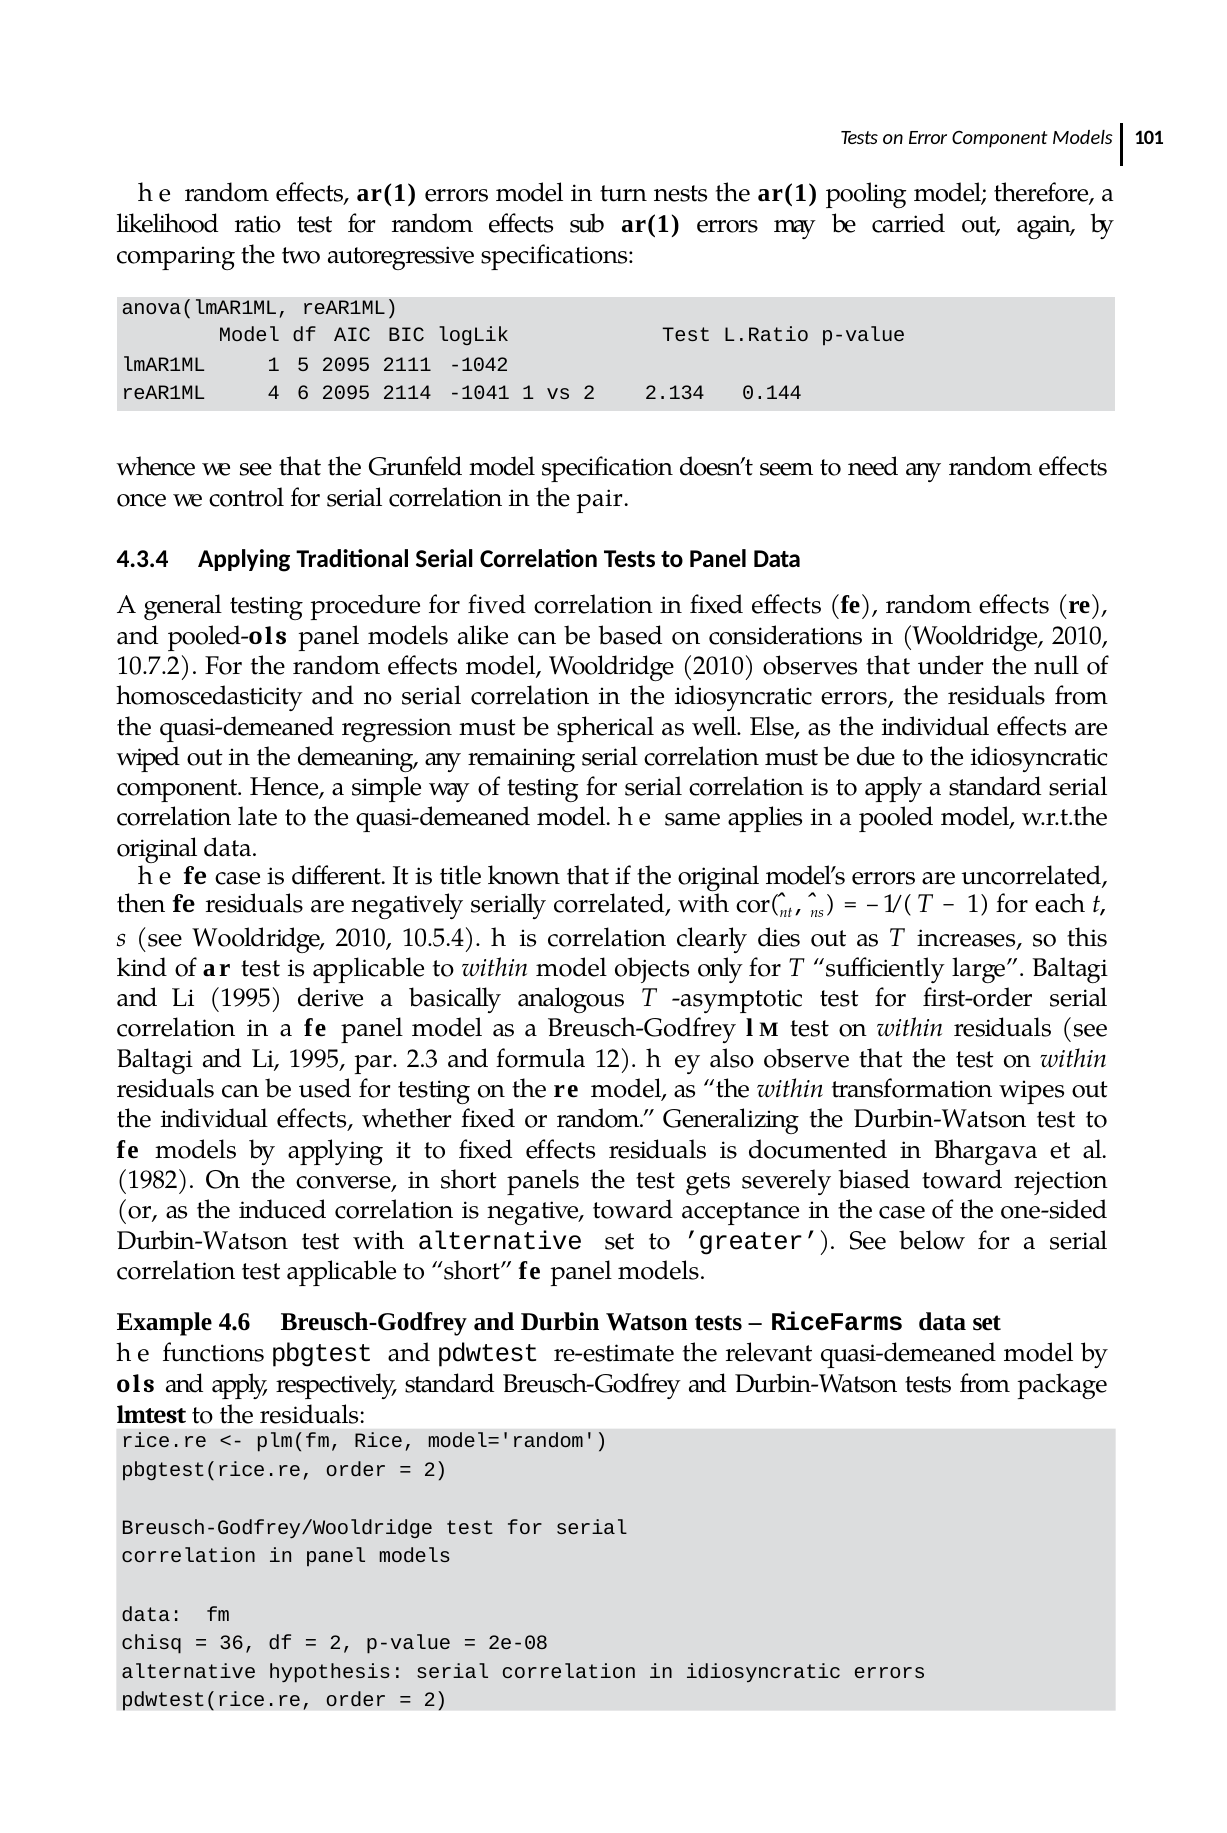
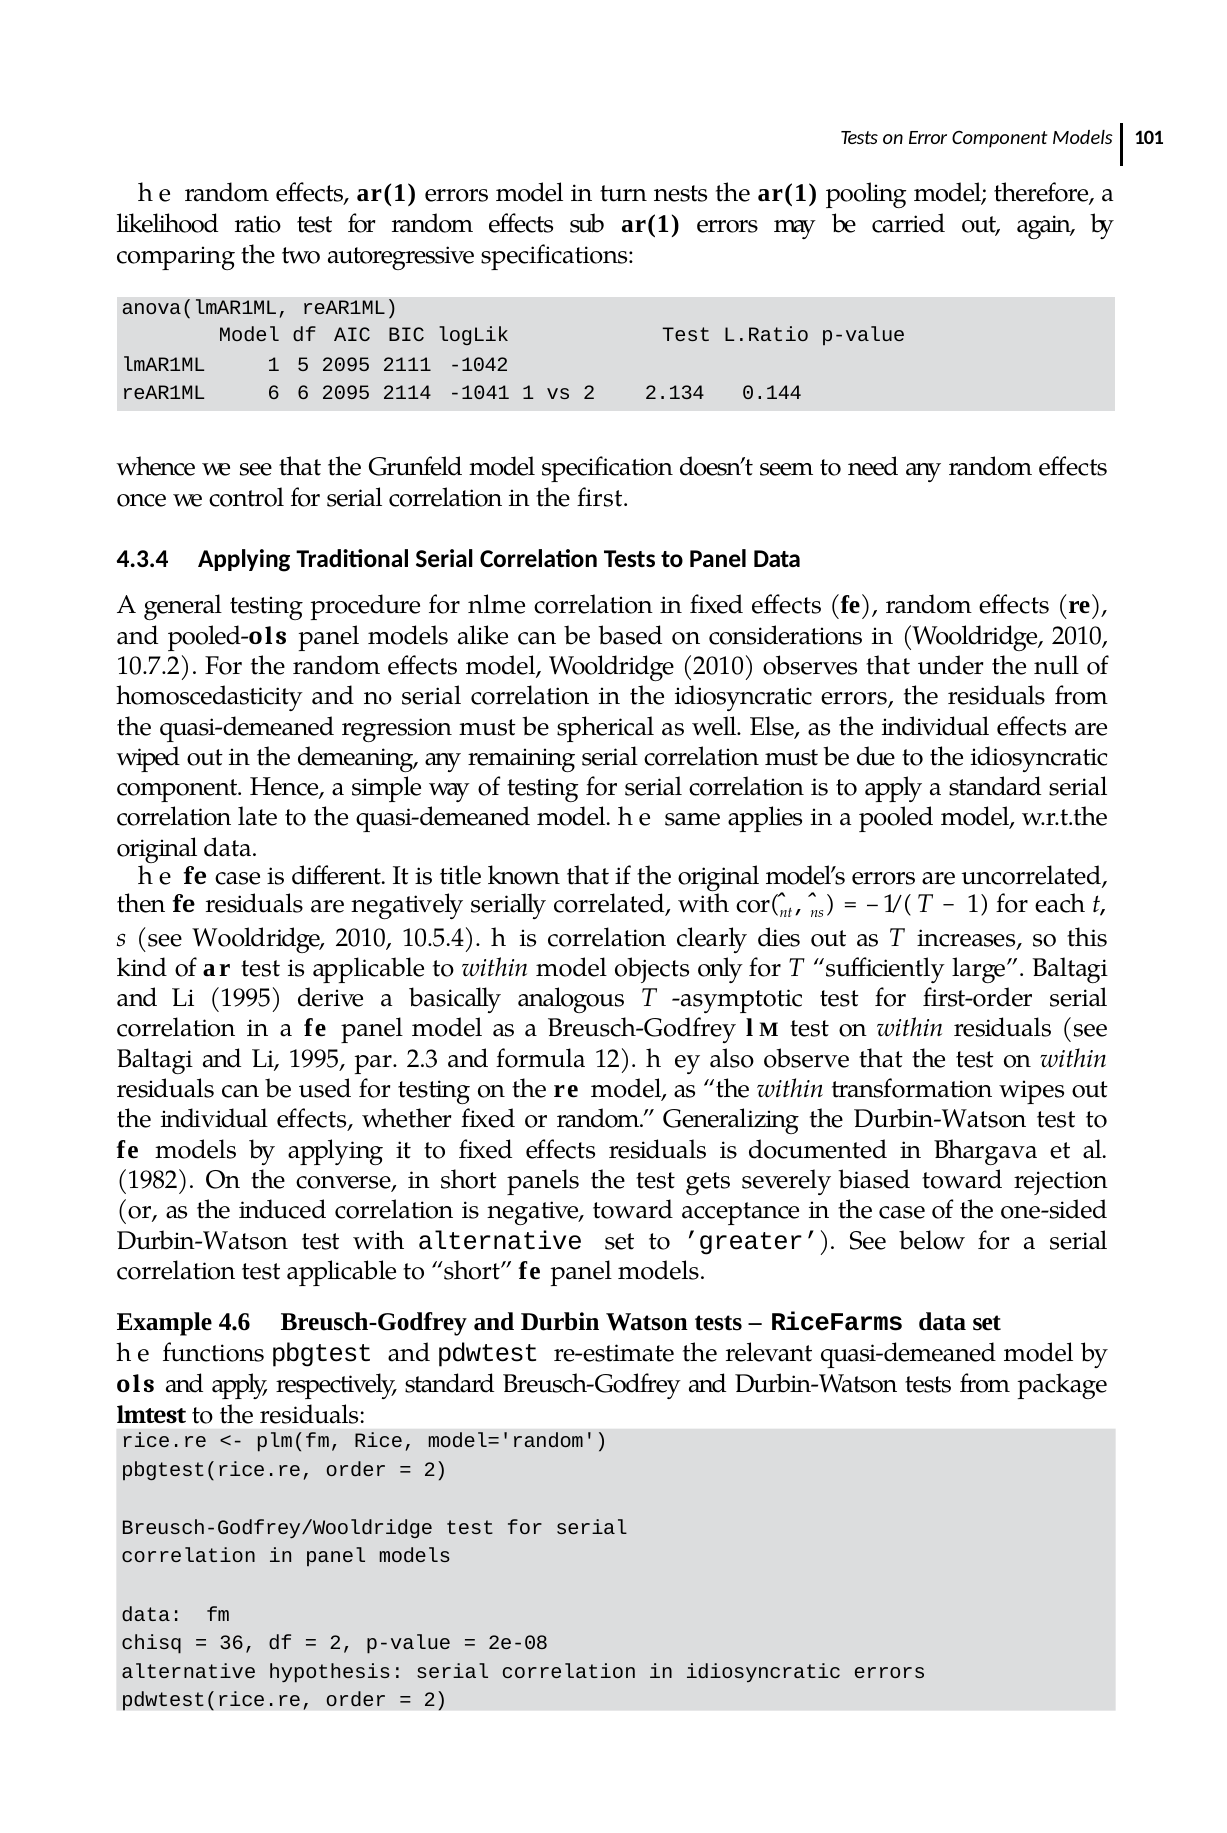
reAR1ML 4: 4 -> 6 (274, 393)
pair: pair -> ﬁrst (603, 498)
fived: fived -> nlme (497, 605)
